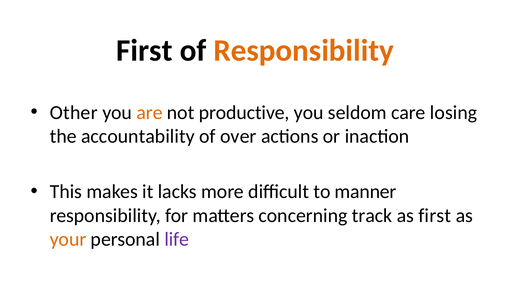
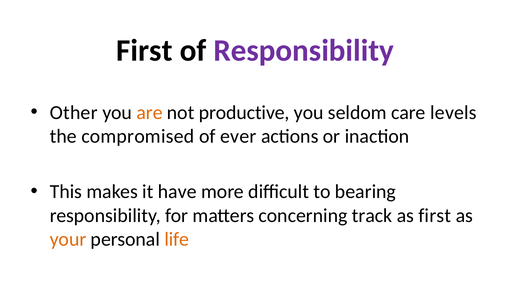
Responsibility colour: orange -> purple (304, 51)
losing: losing -> levels (453, 112)
accountability: accountability -> compromised (138, 136)
over: over -> ever (238, 136)
lacks: lacks -> have (177, 192)
manner: manner -> bearing (365, 192)
life colour: purple -> orange (177, 239)
